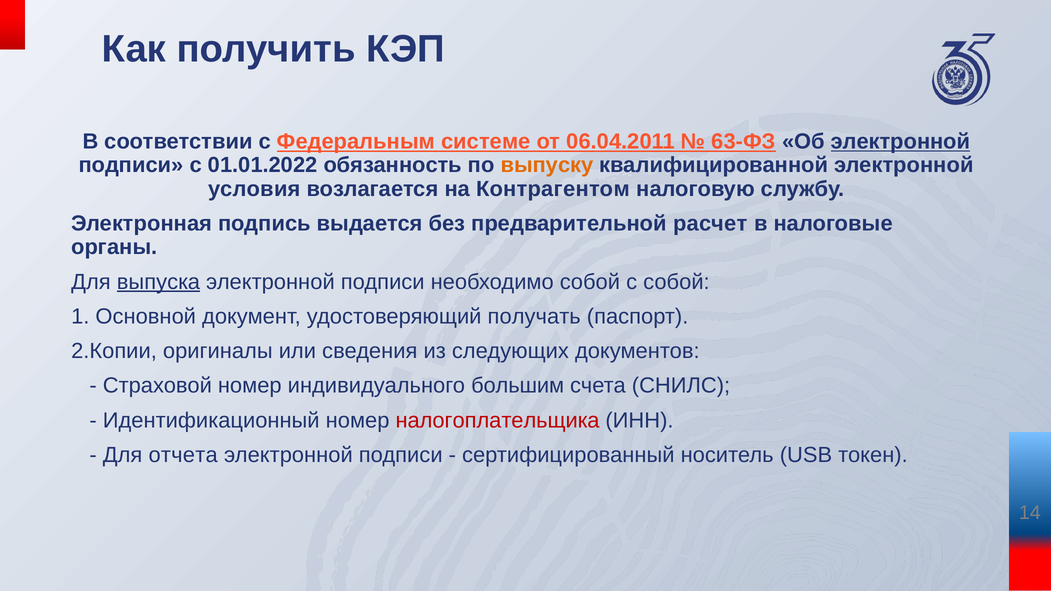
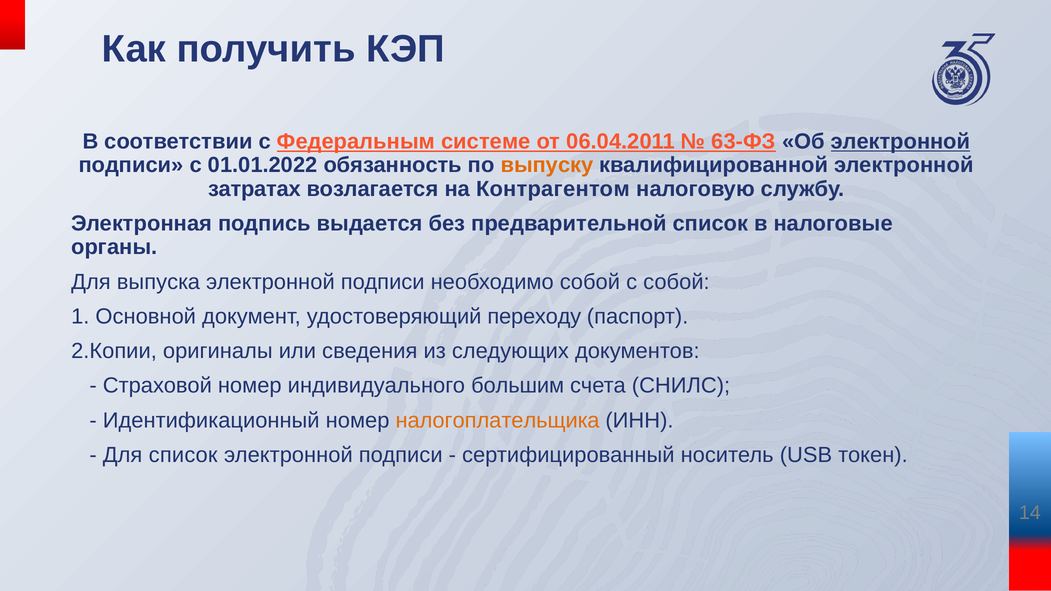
условия: условия -> затратах (254, 189)
предварительной расчет: расчет -> список (710, 224)
выпуска underline: present -> none (158, 282)
получать: получать -> переходу (534, 317)
налогоплательщика colour: red -> orange (498, 420)
Для отчета: отчета -> список (183, 455)
